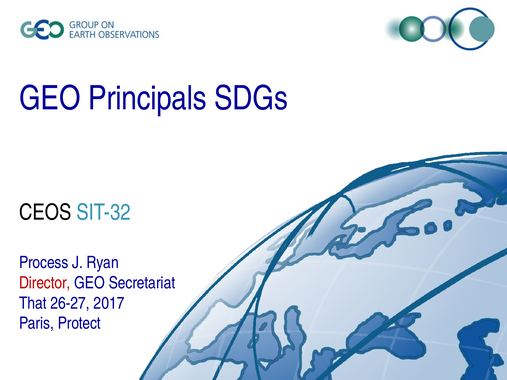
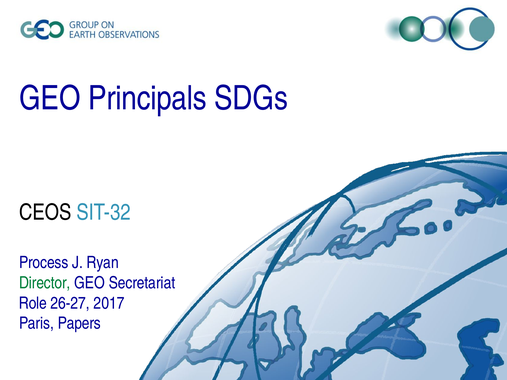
Director colour: red -> green (45, 283)
That: That -> Role (33, 303)
Protect: Protect -> Papers (79, 324)
